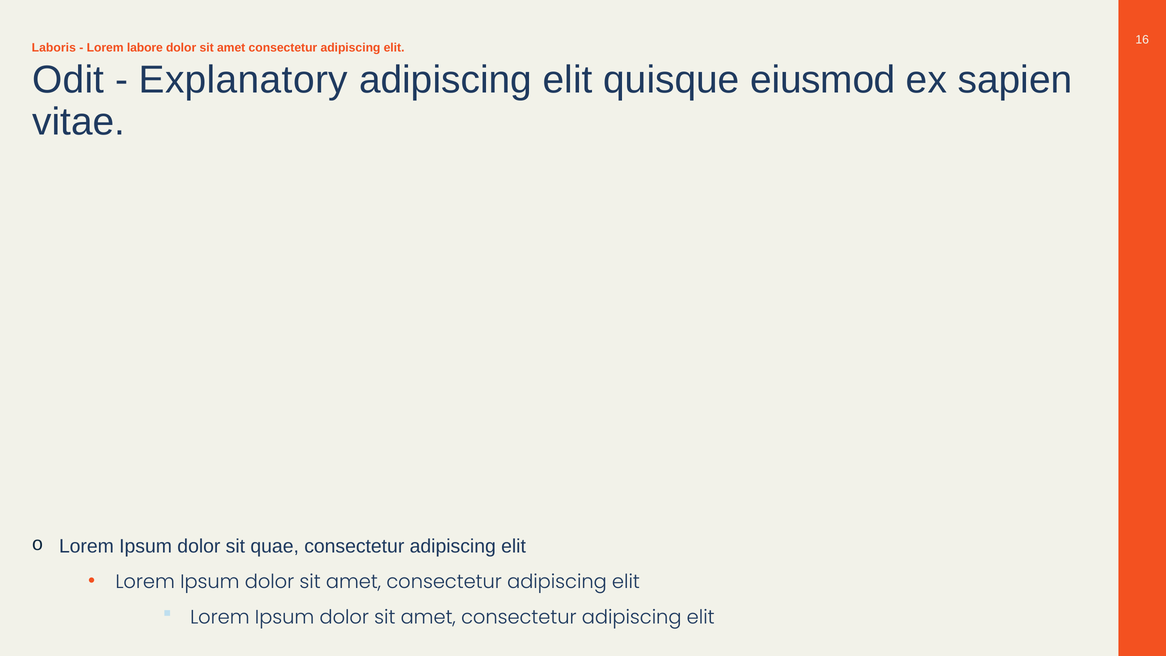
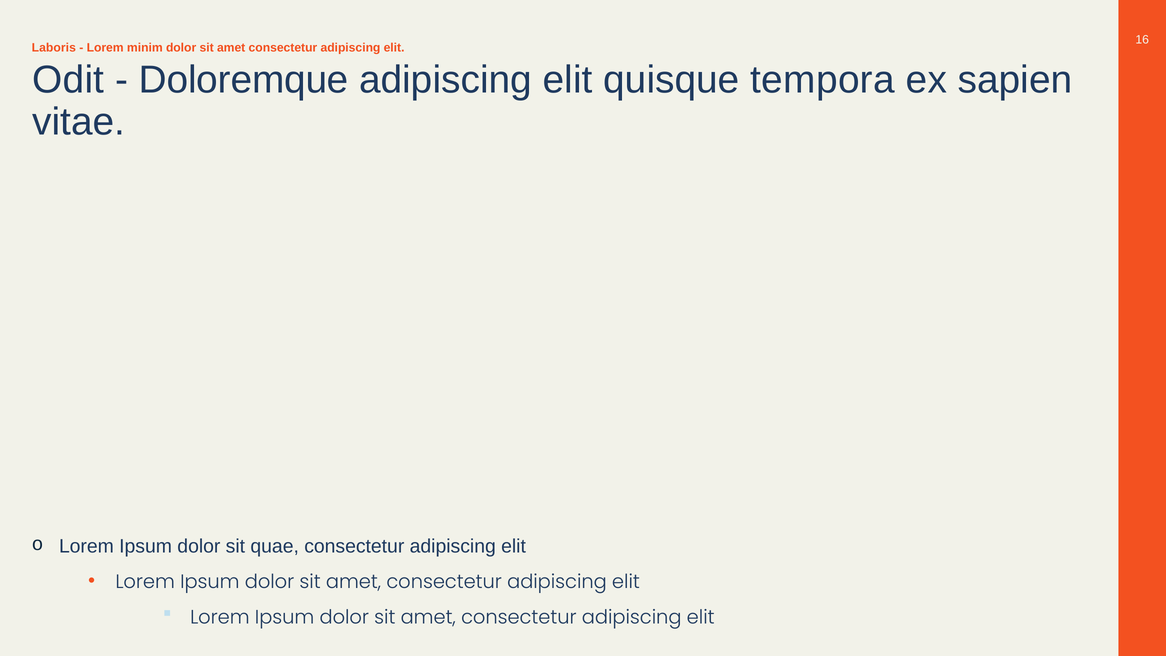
labore: labore -> minim (145, 48)
Explanatory: Explanatory -> Doloremque (244, 80)
eiusmod: eiusmod -> tempora (823, 80)
